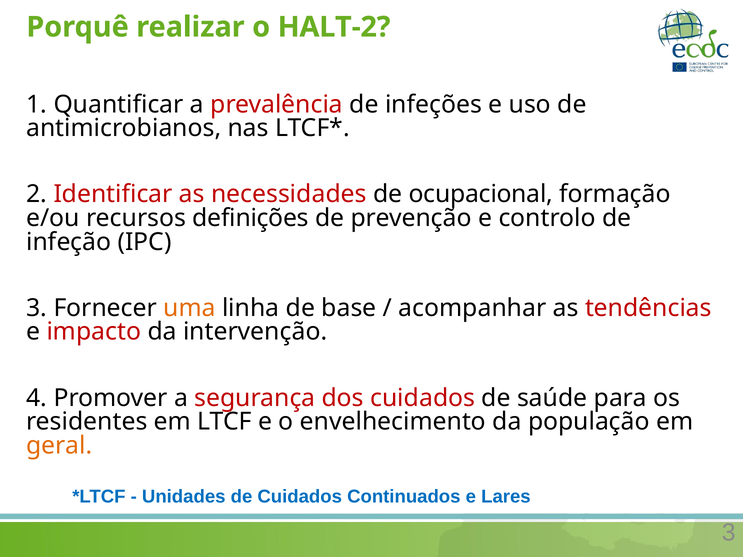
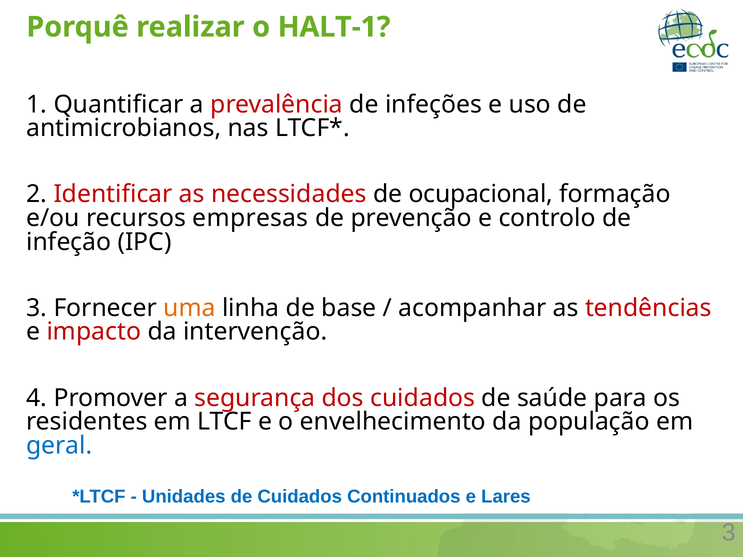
HALT-2: HALT-2 -> HALT-1 (334, 27)
definições: definições -> empresas (250, 218)
geral colour: orange -> blue (59, 446)
